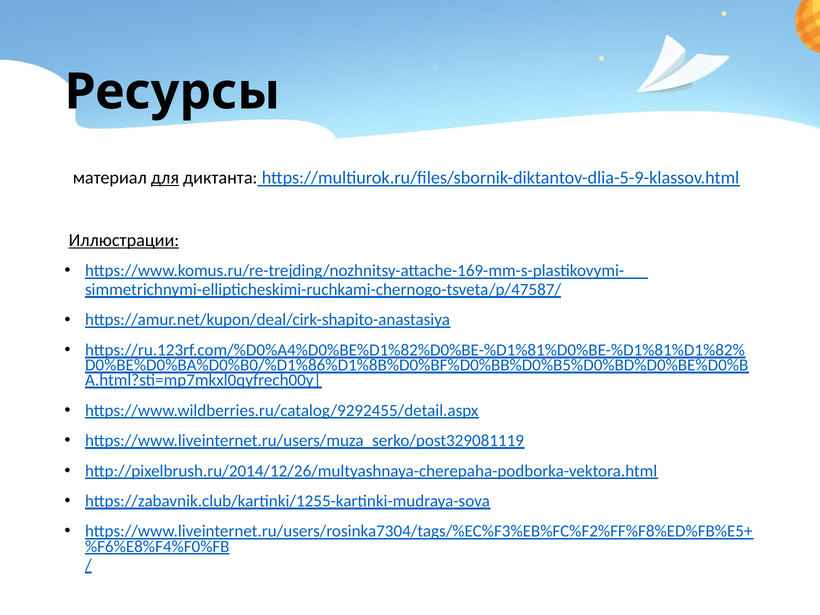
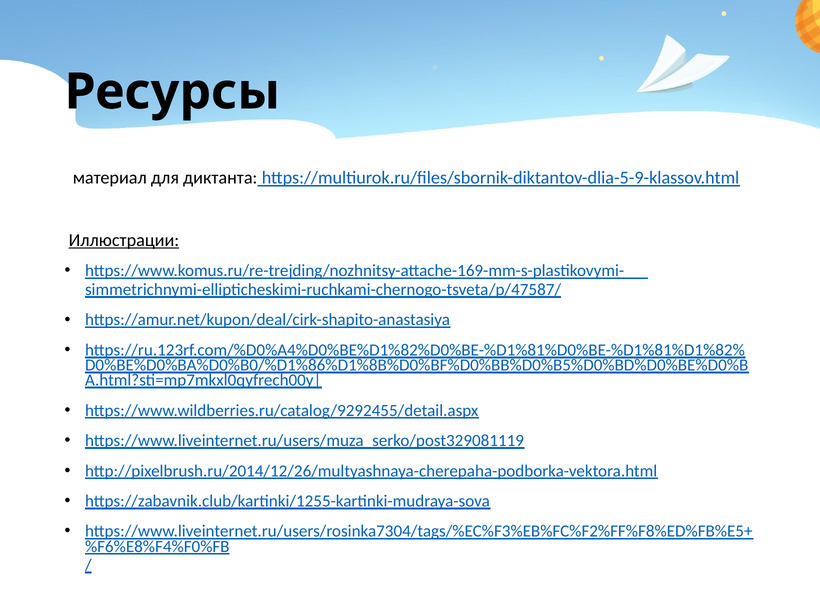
для underline: present -> none (165, 178)
